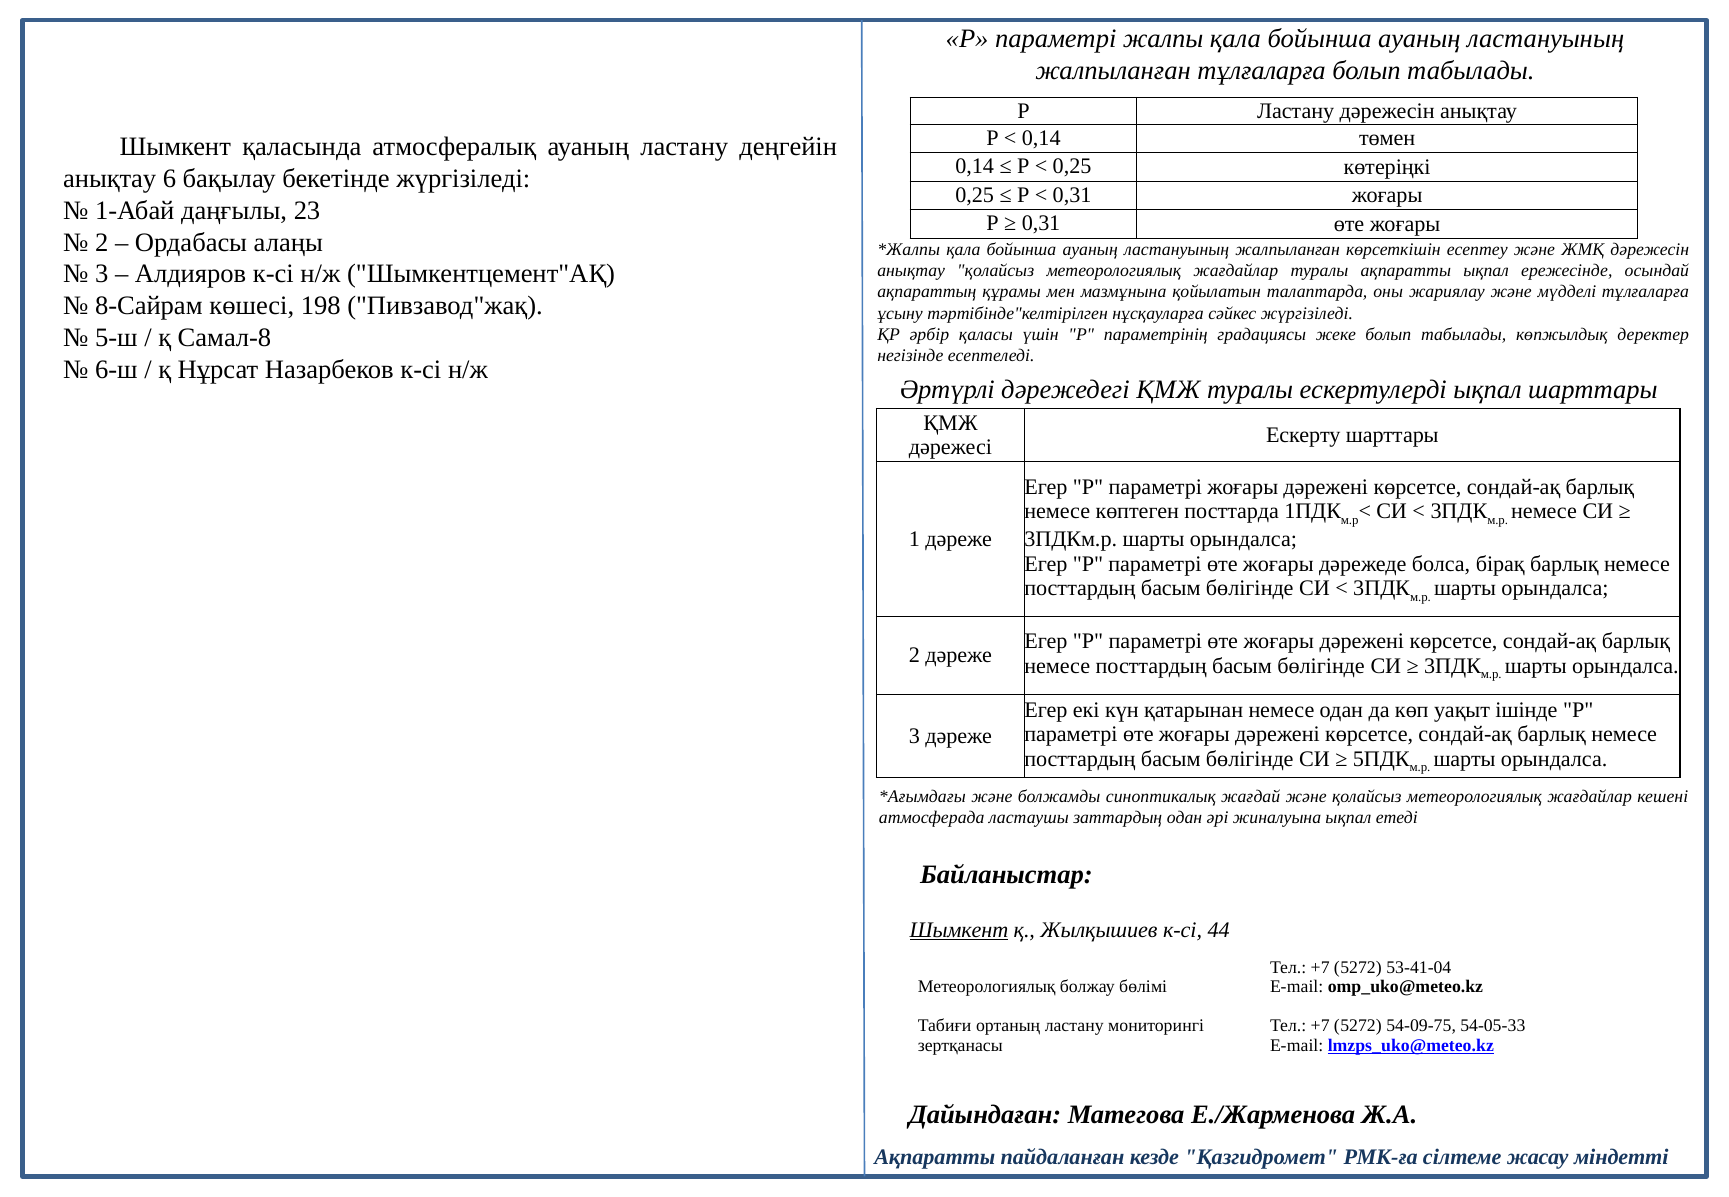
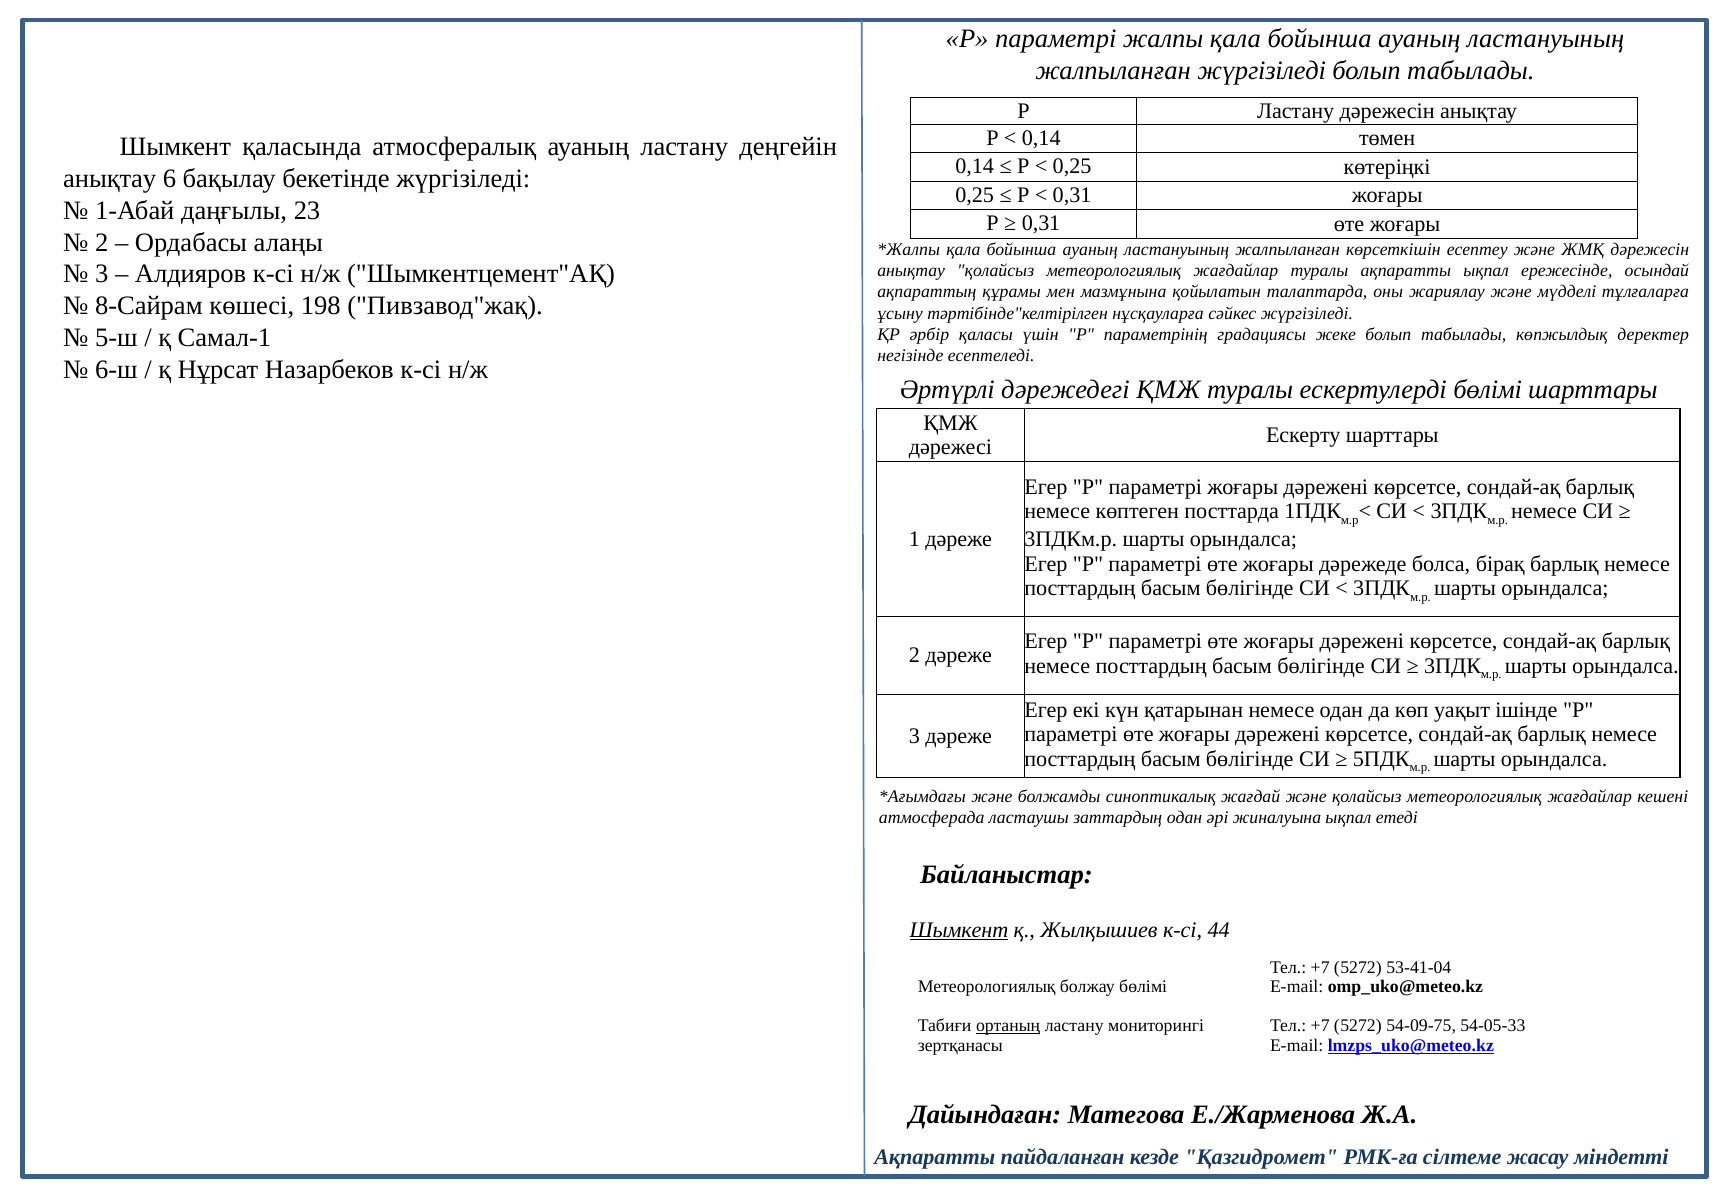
жалпыланған тұлғаларға: тұлғаларға -> жүргізіледі (1262, 71)
Самал-8: Самал-8 -> Самал-1 (224, 338)
ескертулерді ықпал: ықпал -> бөлімі (1488, 390)
ортаның underline: none -> present (1008, 1026)
